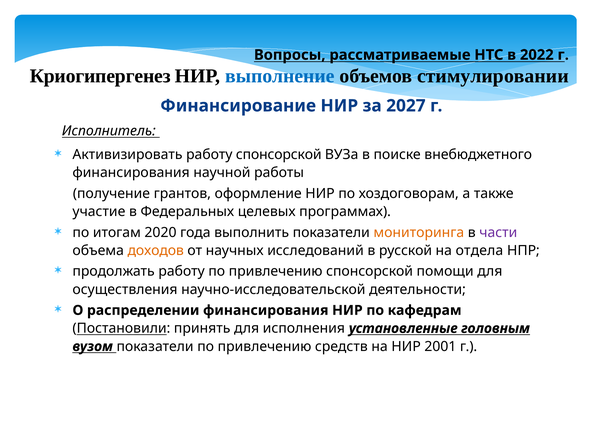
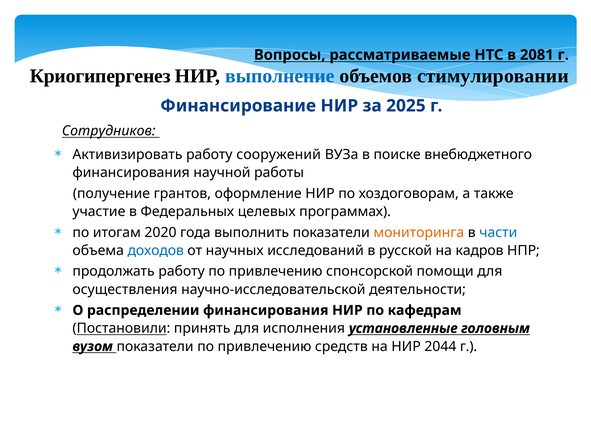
2022: 2022 -> 2081 (537, 55)
2027: 2027 -> 2025 (406, 106)
Исполнитель: Исполнитель -> Сотрудников (109, 131)
работу спонсорской: спонсорской -> сооружений (279, 155)
части colour: purple -> blue (498, 233)
доходов colour: orange -> blue (156, 251)
отдела: отдела -> кадров (480, 251)
2001: 2001 -> 2044 (440, 347)
